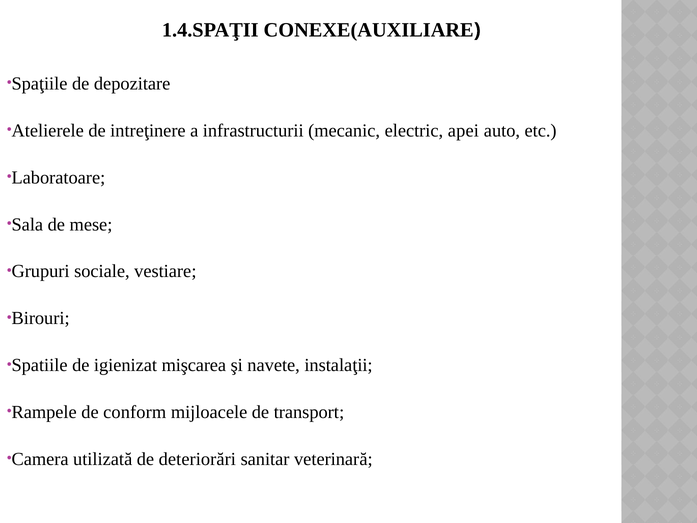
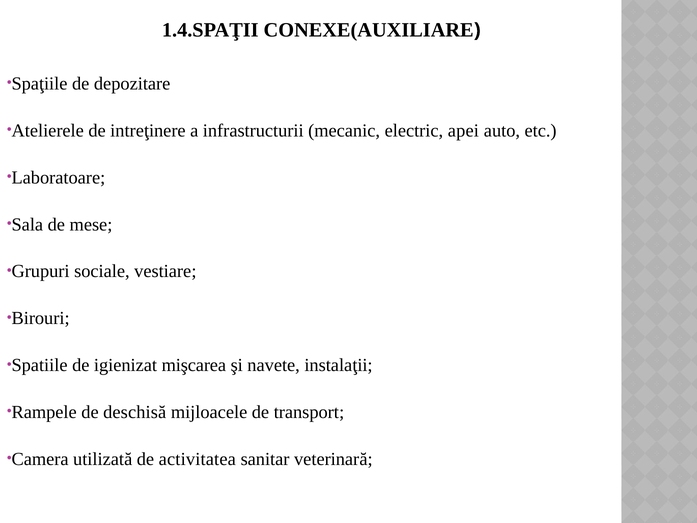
conform: conform -> deschisă (135, 412)
deteriorări: deteriorări -> activitatea (197, 459)
